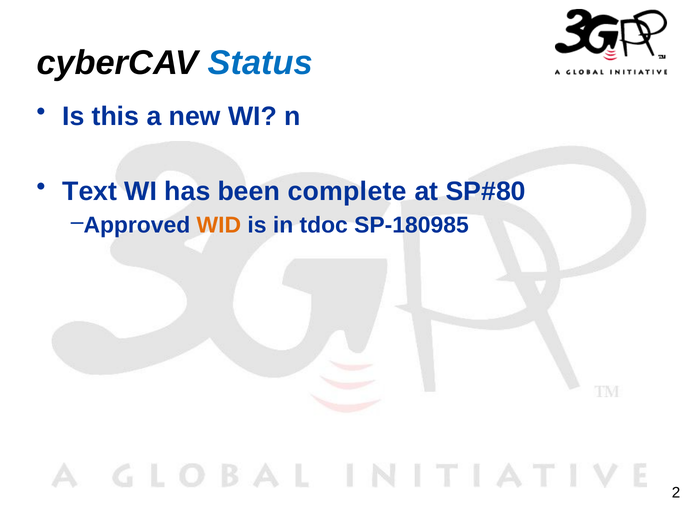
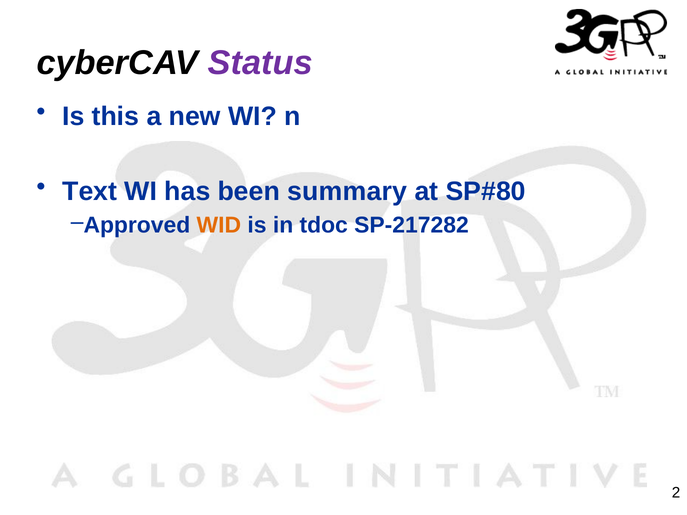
Status colour: blue -> purple (260, 63)
complete: complete -> summary (347, 191)
SP-180985: SP-180985 -> SP-217282 (412, 225)
